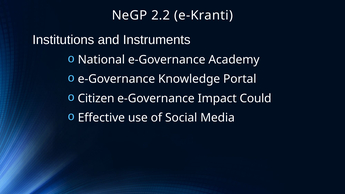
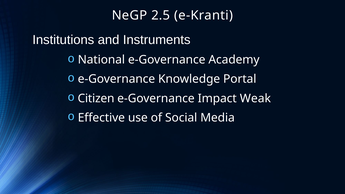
2.2: 2.2 -> 2.5 (161, 15)
Could: Could -> Weak (255, 98)
